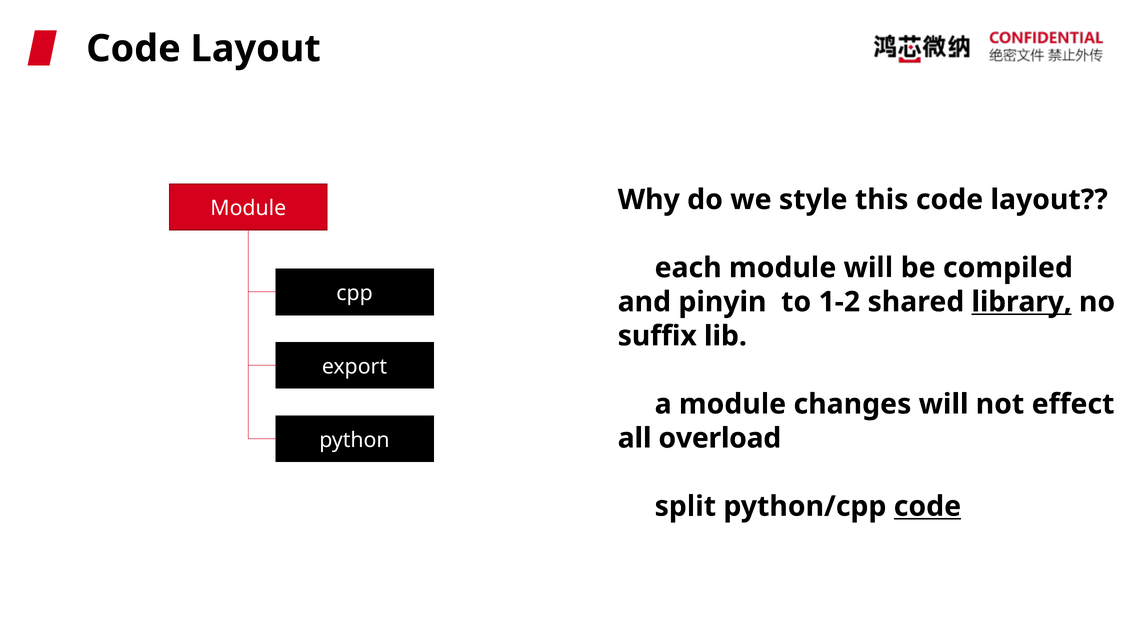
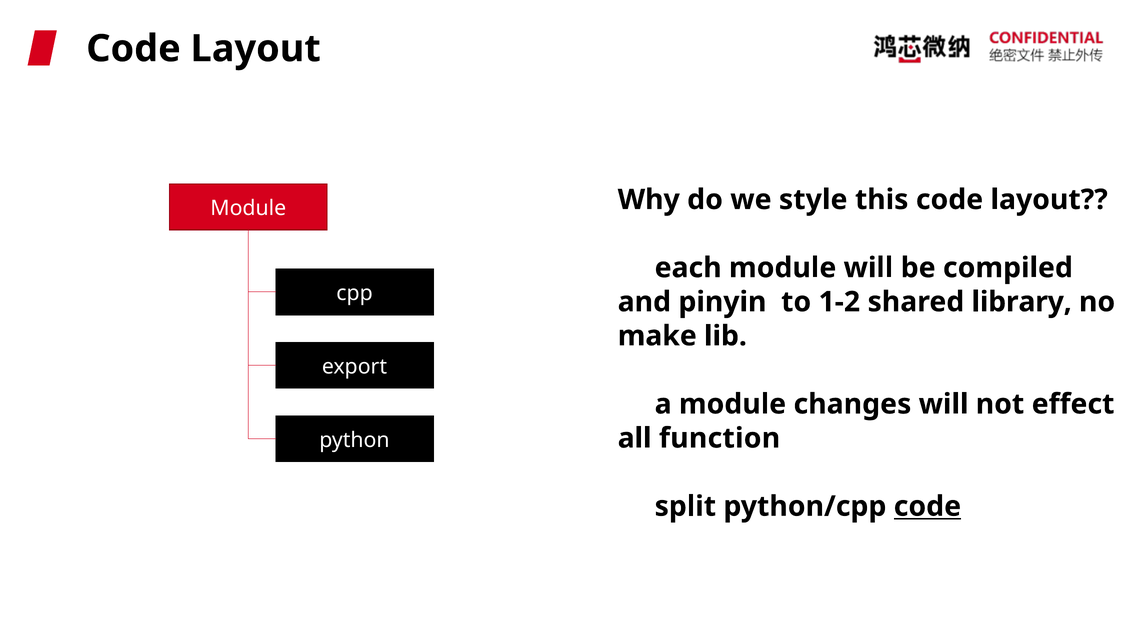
library underline: present -> none (1022, 302)
suffix: suffix -> make (657, 336)
overload: overload -> function (720, 438)
